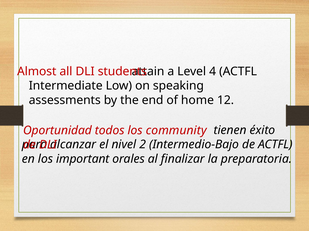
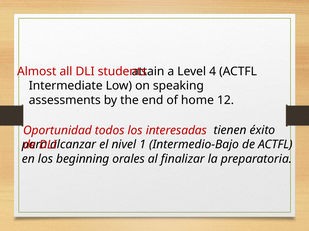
community: community -> interesadas (176, 131)
2: 2 -> 1 (143, 145)
important: important -> beginning (83, 159)
